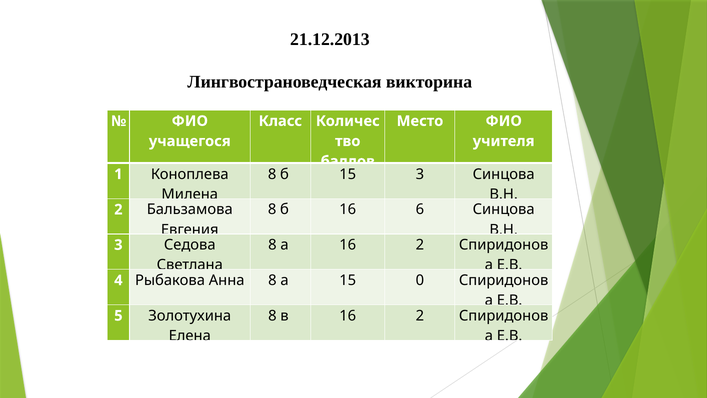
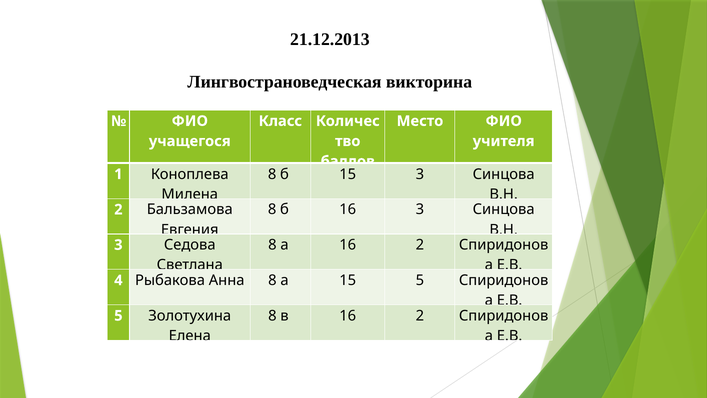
16 6: 6 -> 3 (420, 209)
15 0: 0 -> 5 (420, 280)
